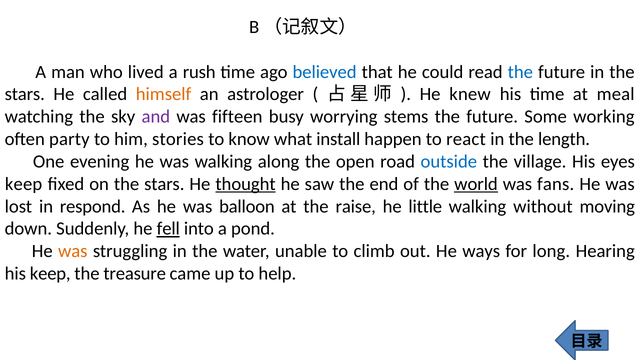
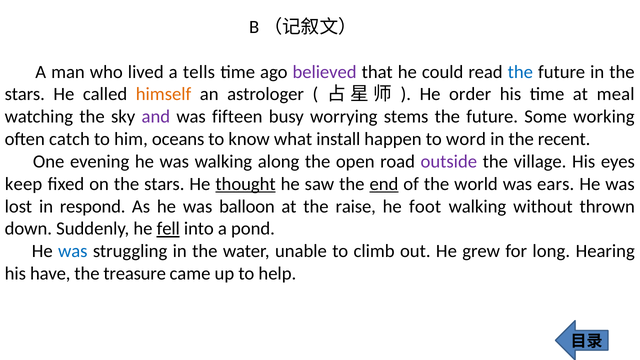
rush: rush -> tells (199, 72)
believed colour: blue -> purple (325, 72)
knew: knew -> order (470, 94)
party: party -> catch (69, 139)
stories: stories -> oceans (178, 139)
react: react -> word (466, 139)
length: length -> recent (564, 139)
outside colour: blue -> purple (449, 162)
end underline: none -> present (384, 184)
world underline: present -> none (476, 184)
fans: fans -> ears (556, 184)
little: little -> foot (425, 206)
moving: moving -> thrown (607, 206)
was colour: orange -> blue (73, 251)
ways: ways -> grew (481, 251)
his keep: keep -> have (50, 274)
